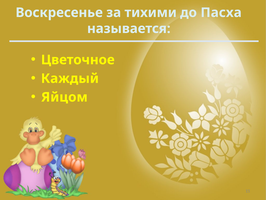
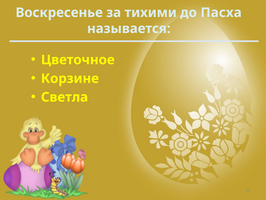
Каждый: Каждый -> Корзине (70, 78)
Яйцом: Яйцом -> Светла (64, 97)
